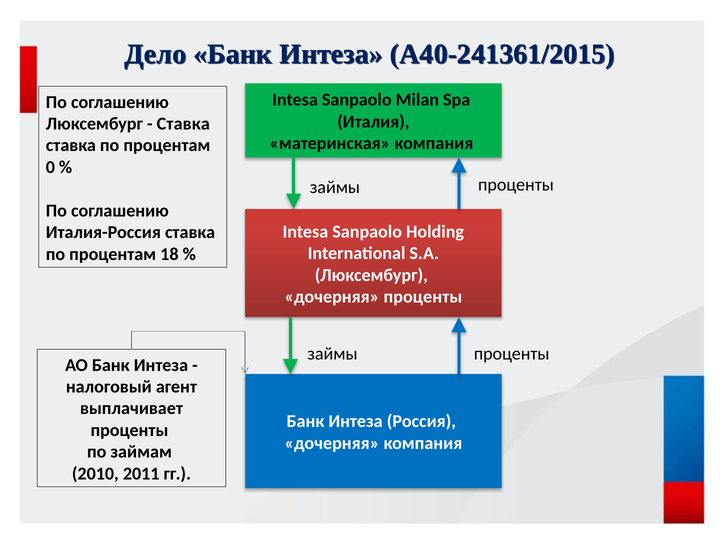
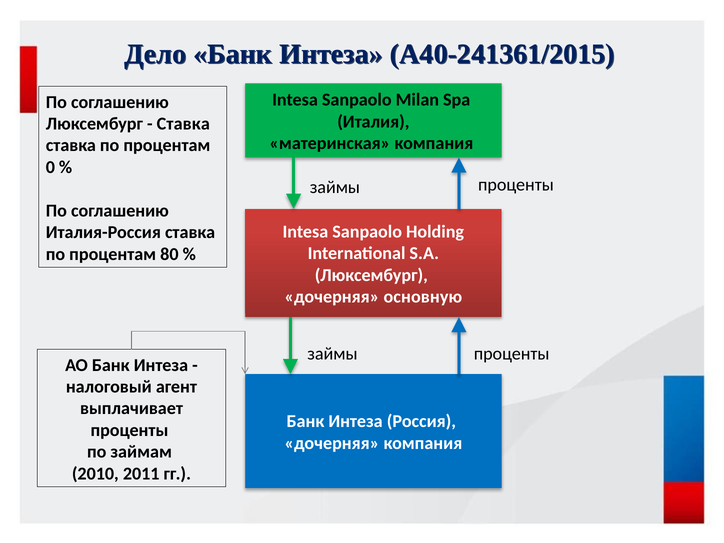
18: 18 -> 80 (169, 254)
дочерняя проценты: проценты -> основную (423, 297)
